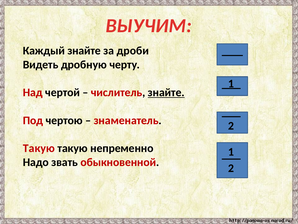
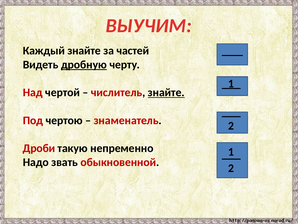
дроби: дроби -> частей (133, 51)
дробную underline: none -> present (84, 64)
Такую: Такую -> Дроби (39, 148)
